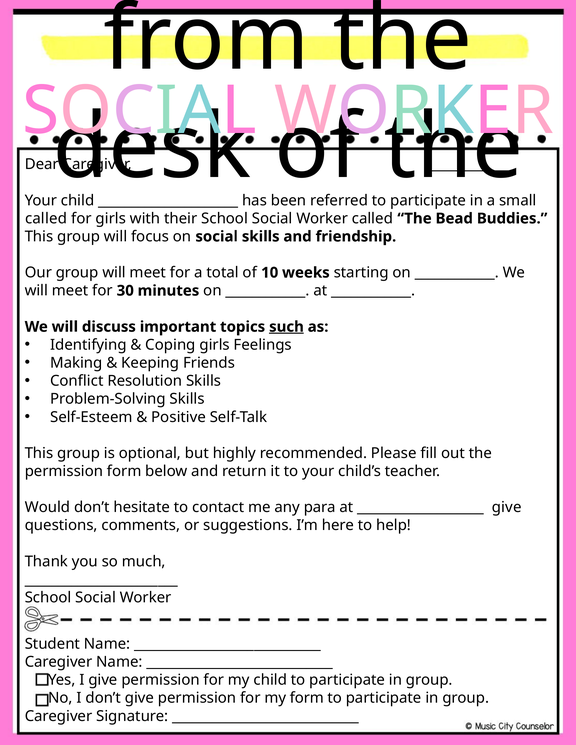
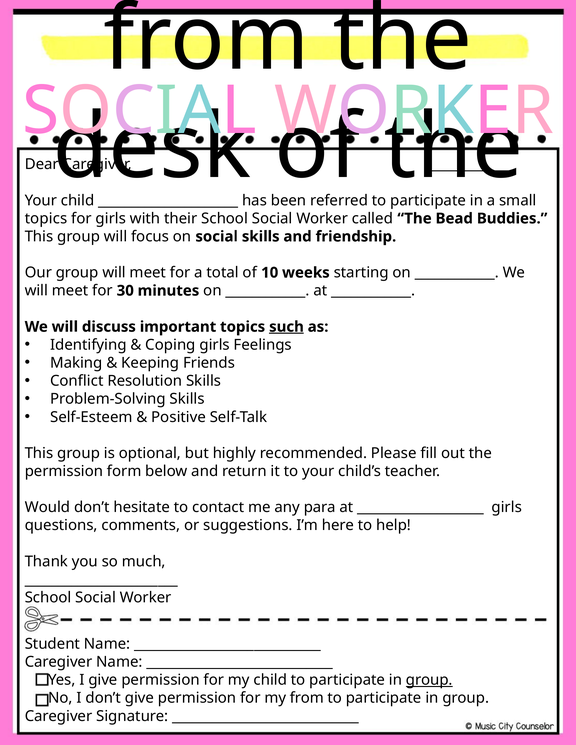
called: called -> topics (46, 219)
give: give -> girls (507, 508)
group underline: none -> present (429, 680)
my form: form -> from (307, 698)
